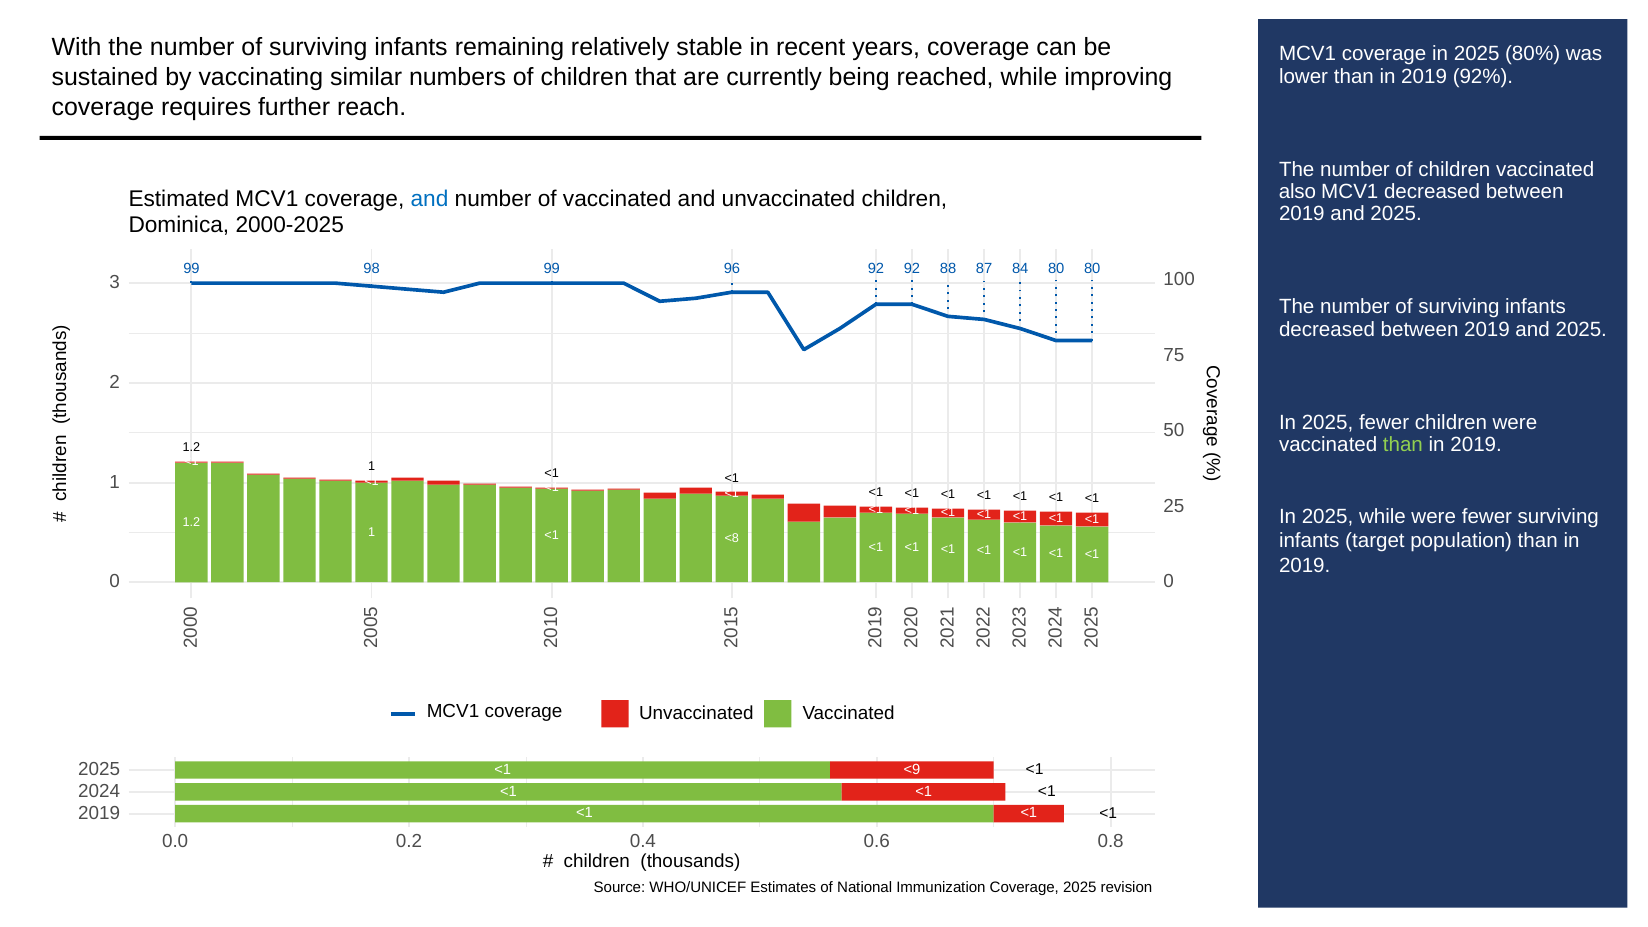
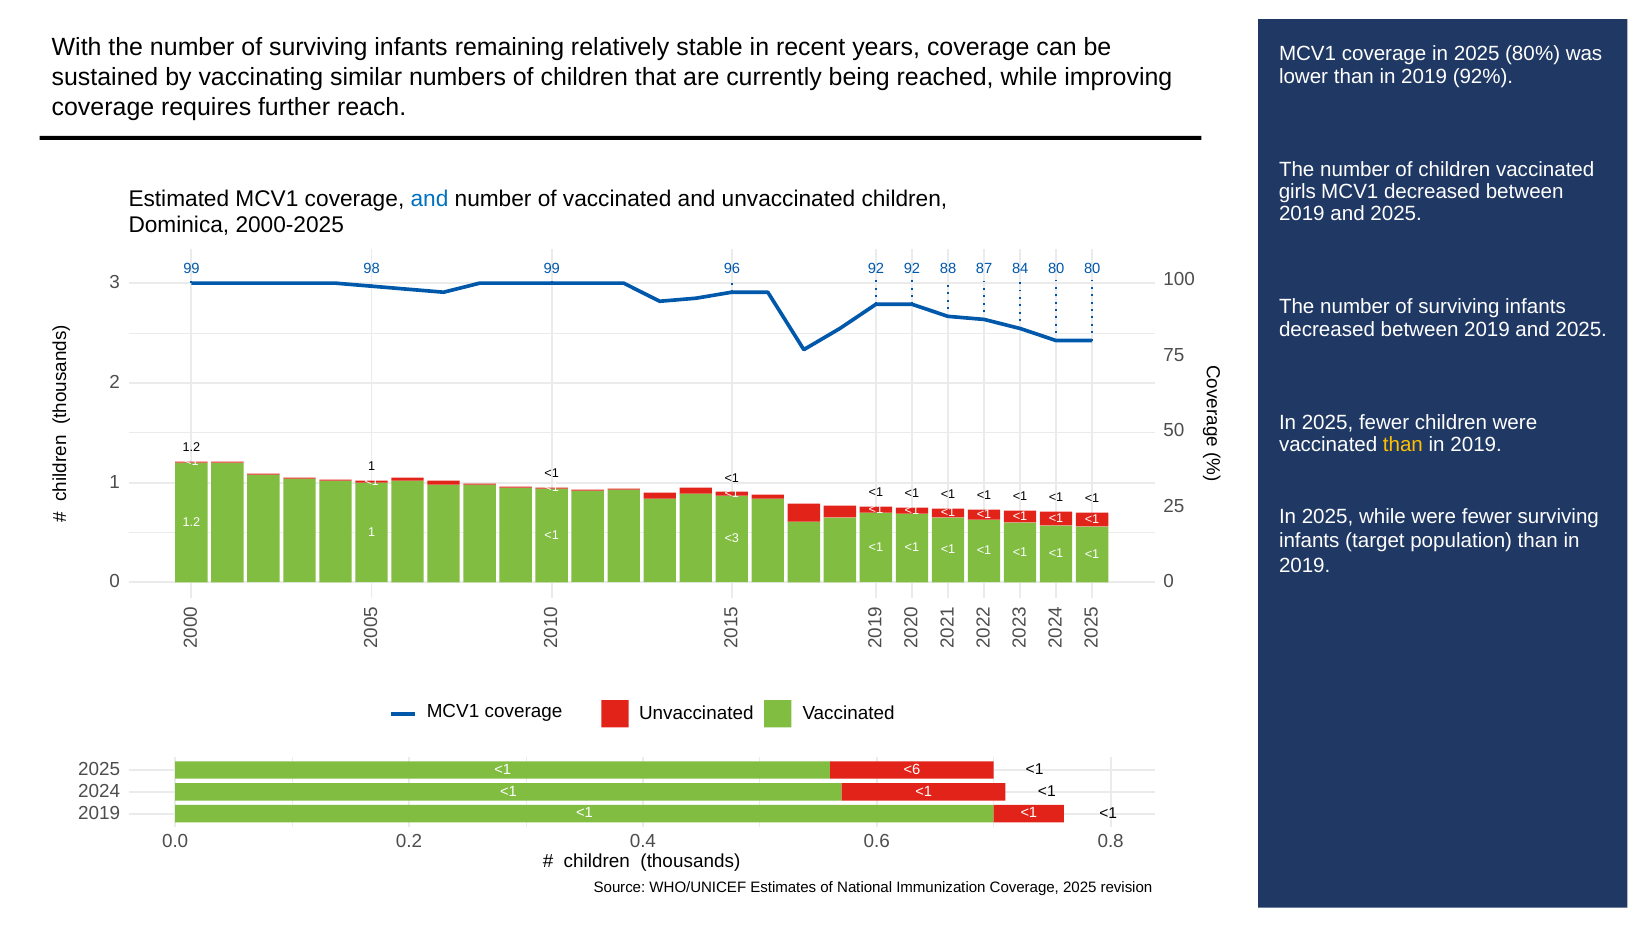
also: also -> girls (1297, 192)
than colour: light green -> yellow (1403, 445)
<8: <8 -> <3 (732, 539)
<9: <9 -> <6 (912, 769)
